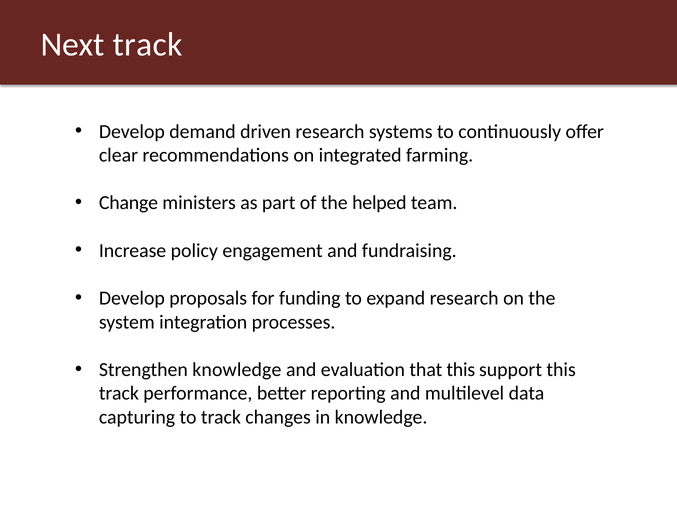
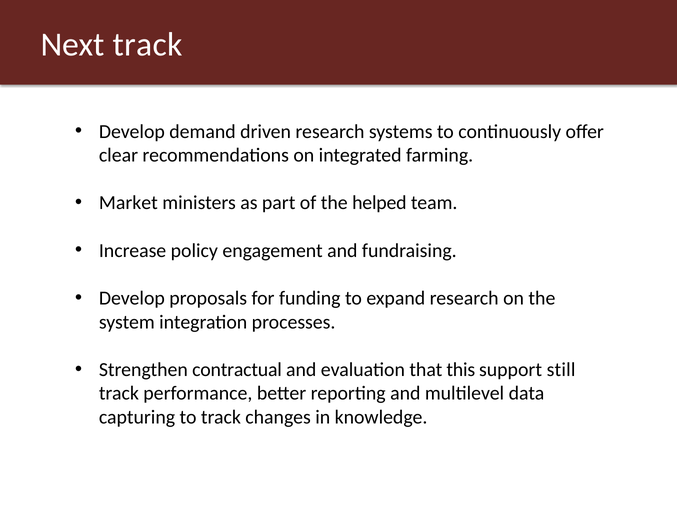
Change: Change -> Market (128, 203)
Strengthen knowledge: knowledge -> contractual (237, 369)
support this: this -> still (561, 369)
